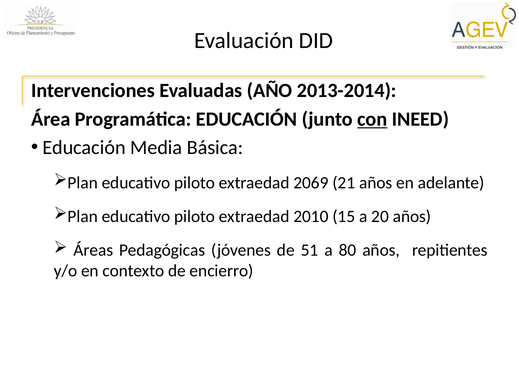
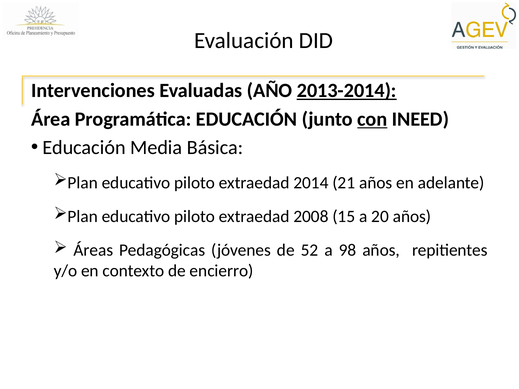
2013-2014 underline: none -> present (347, 91)
2069: 2069 -> 2014 (311, 183)
2010: 2010 -> 2008 (311, 217)
51: 51 -> 52 (310, 250)
80: 80 -> 98 (347, 250)
